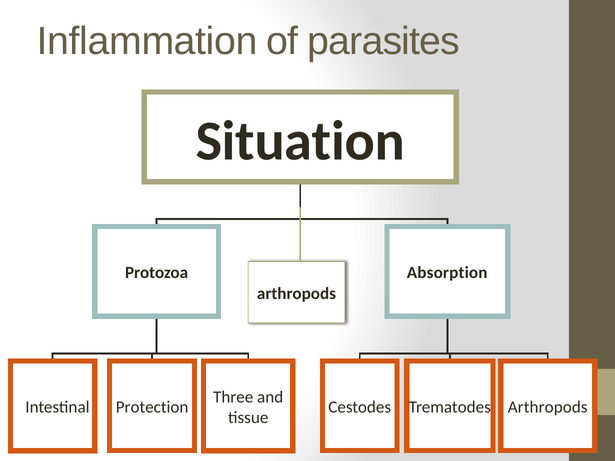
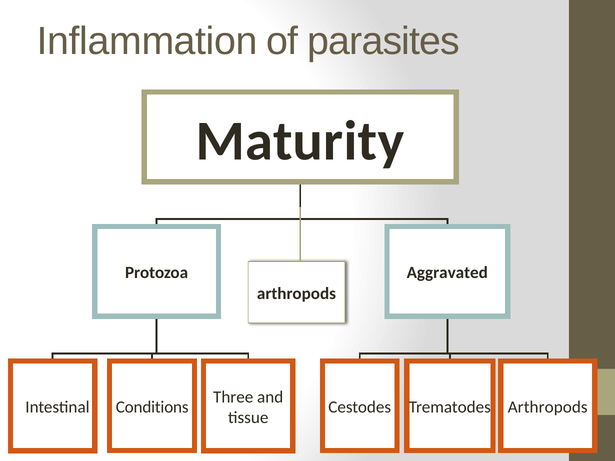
Situation: Situation -> Maturity (300, 141)
Absorption: Absorption -> Aggravated (447, 273)
Protection: Protection -> Conditions (152, 407)
